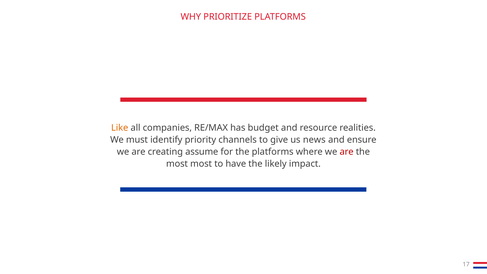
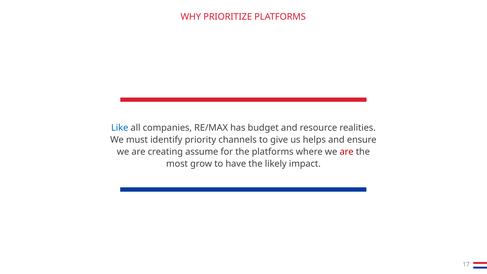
Like colour: orange -> blue (120, 128)
news: news -> helps (314, 140)
most most: most -> grow (201, 164)
